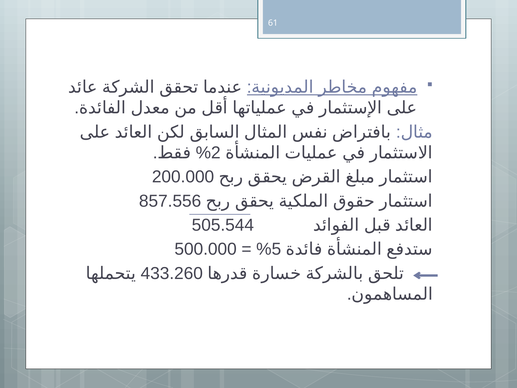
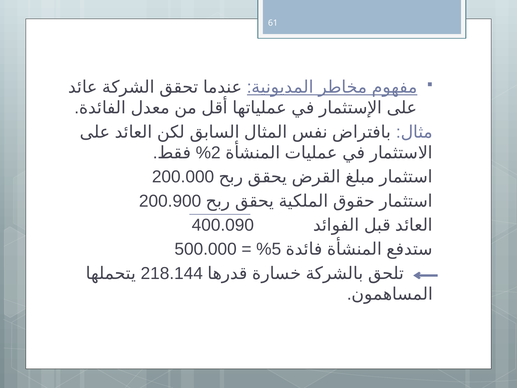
857.556: 857.556 -> 200.900 (170, 201)
505.544: 505.544 -> 400.090 (223, 225)
433.260: 433.260 -> 218.144 (172, 273)
